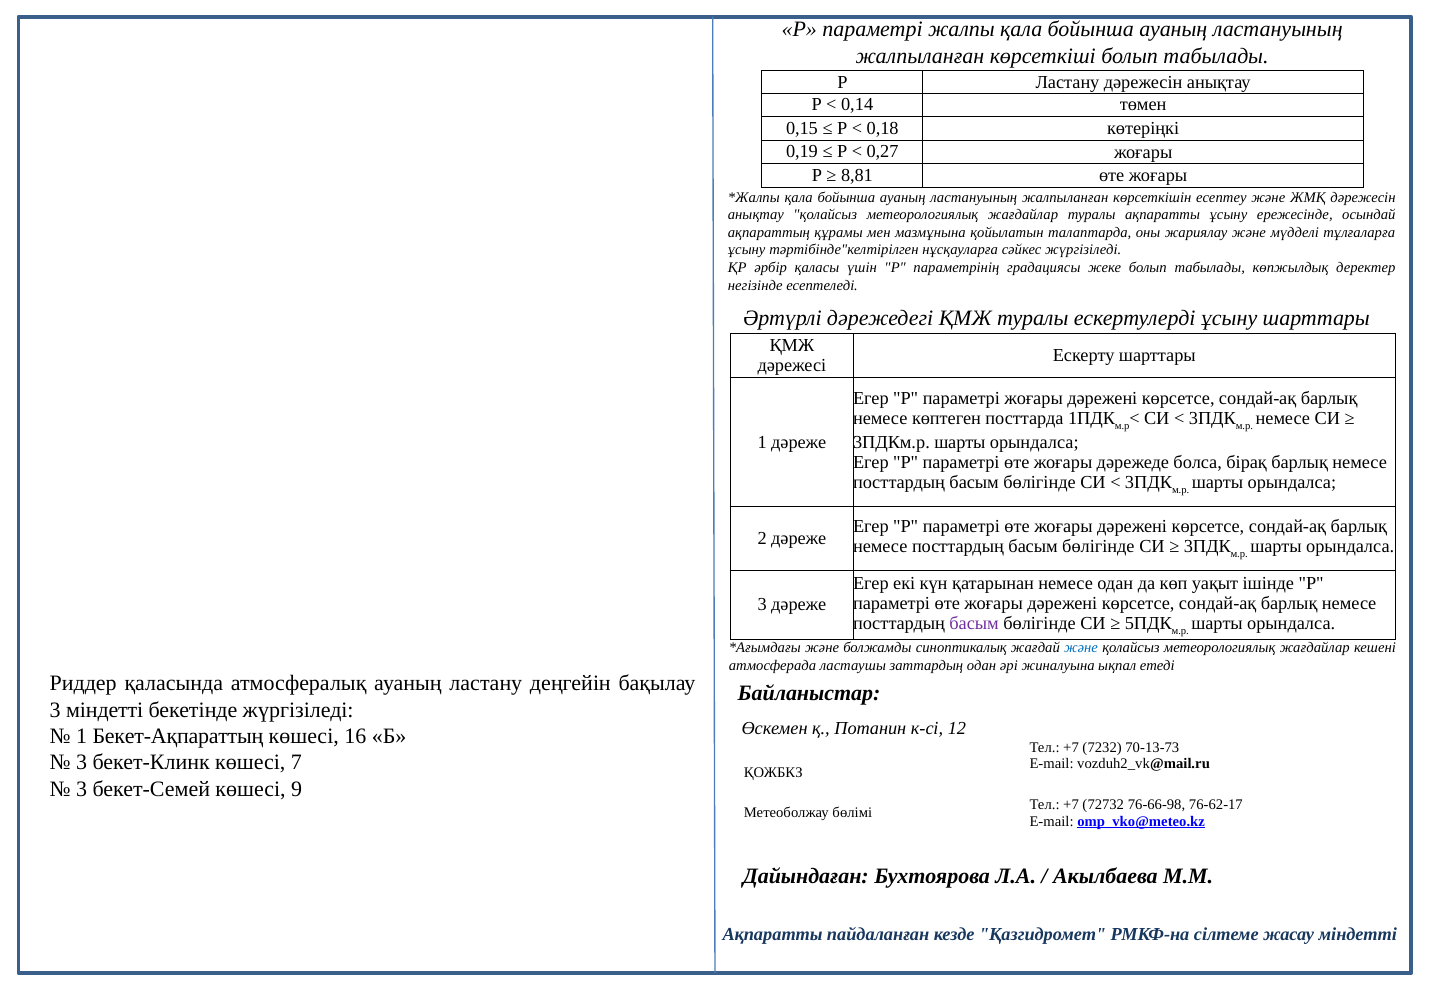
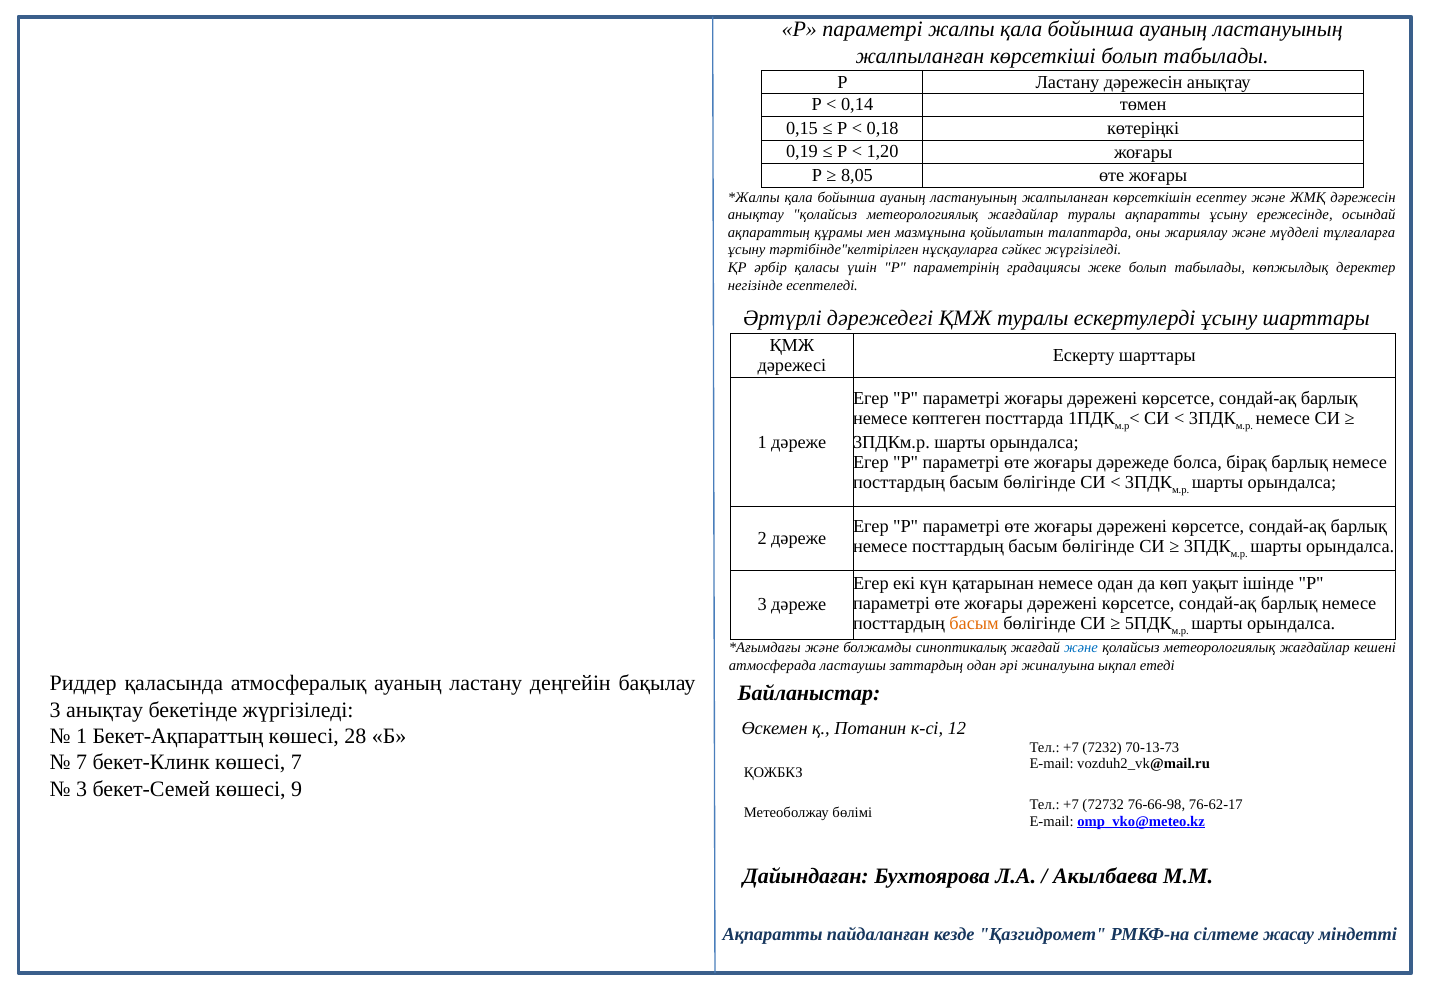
0,27: 0,27 -> 1,20 (883, 152)
8,81: 8,81 -> 8,05 (857, 175)
басым colour: purple -> orange (974, 623)
3 міндетті: міндетті -> анықтау (105, 710)
16: 16 -> 28 (355, 736)
3: 3 -> 7 (82, 763)
